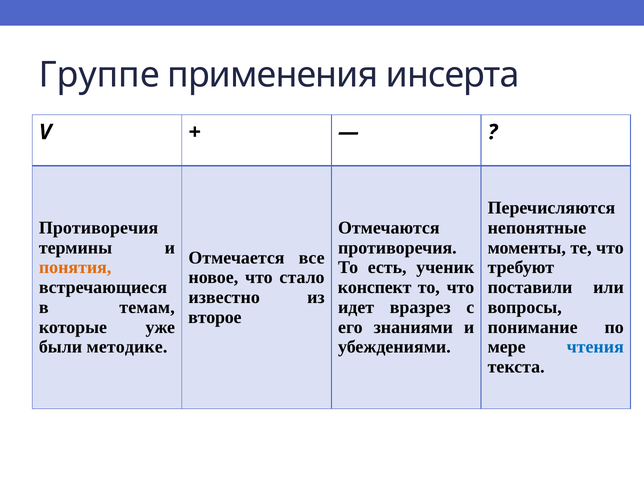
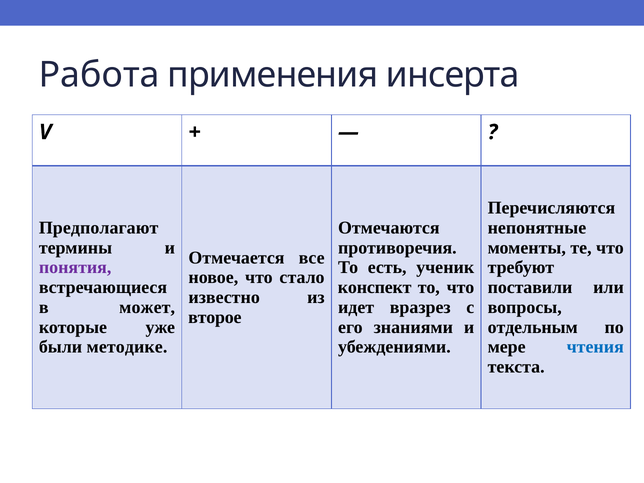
Группе: Группе -> Работа (99, 75)
Противоречия: Противоречия -> Предполагают (99, 228)
понятия colour: orange -> purple (75, 268)
темам: темам -> может (147, 307)
понимание: понимание -> отдельным (533, 327)
